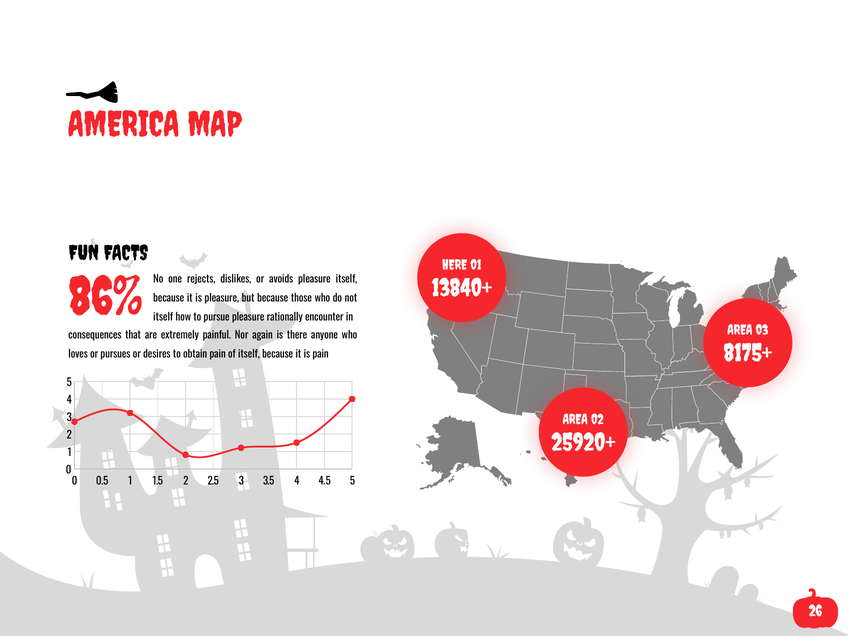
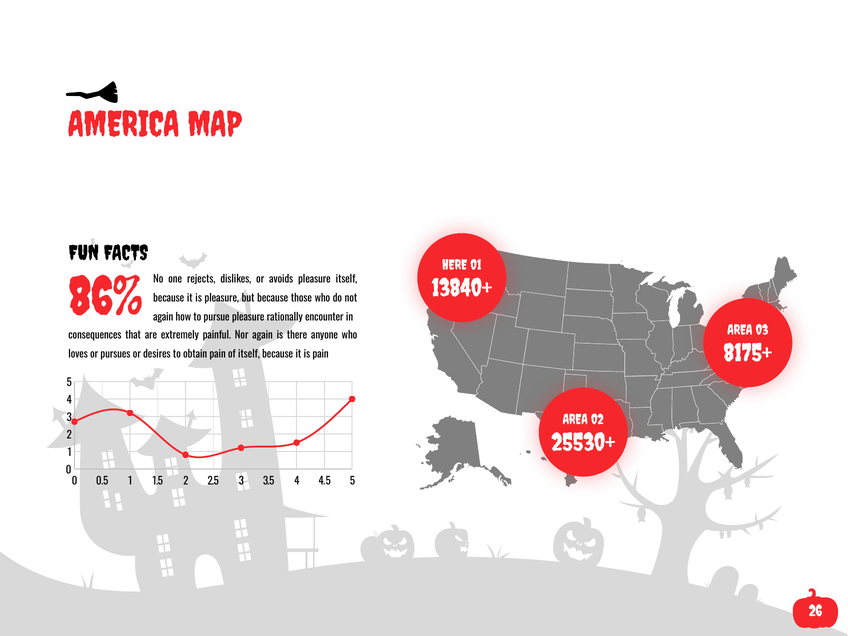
itself: itself -> again (163, 317)
25920+: 25920+ -> 25530+ (583, 443)
